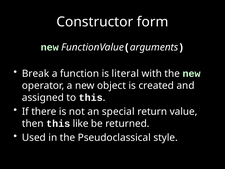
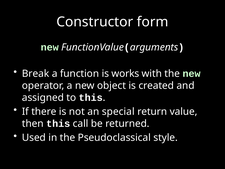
literal: literal -> works (125, 73)
like: like -> call (81, 123)
